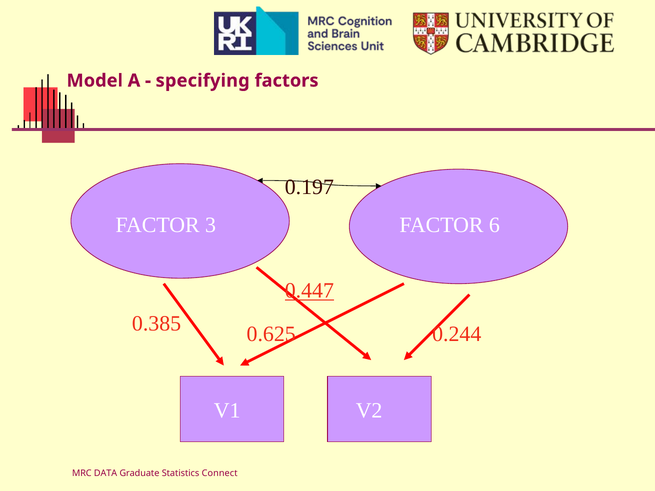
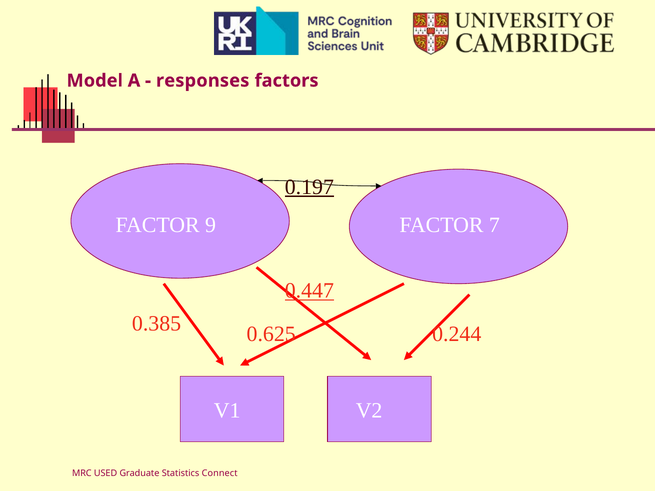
specifying: specifying -> responses (203, 81)
0.197 underline: none -> present (309, 187)
3: 3 -> 9 (211, 225)
6: 6 -> 7 (494, 225)
DATA: DATA -> USED (106, 473)
